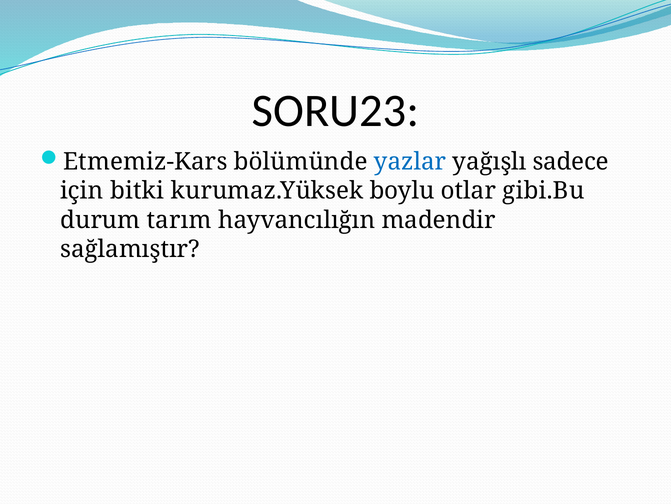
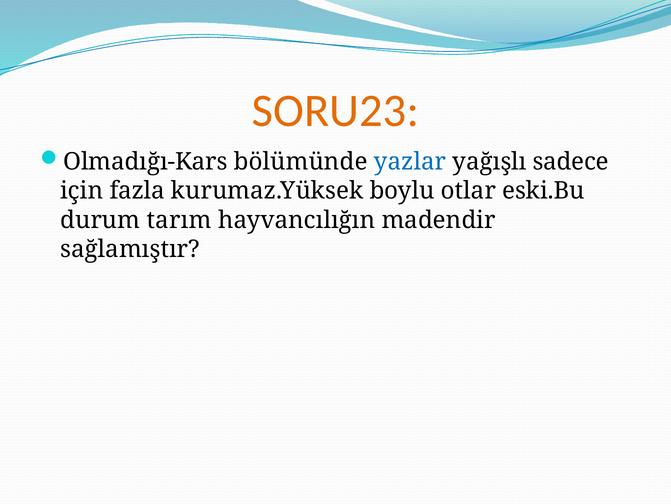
SORU23 colour: black -> orange (335, 111)
Etmemiz-Kars: Etmemiz-Kars -> Olmadığı-Kars (145, 162)
bitki: bitki -> fazla (137, 191)
gibi.Bu: gibi.Bu -> eski.Bu (544, 191)
